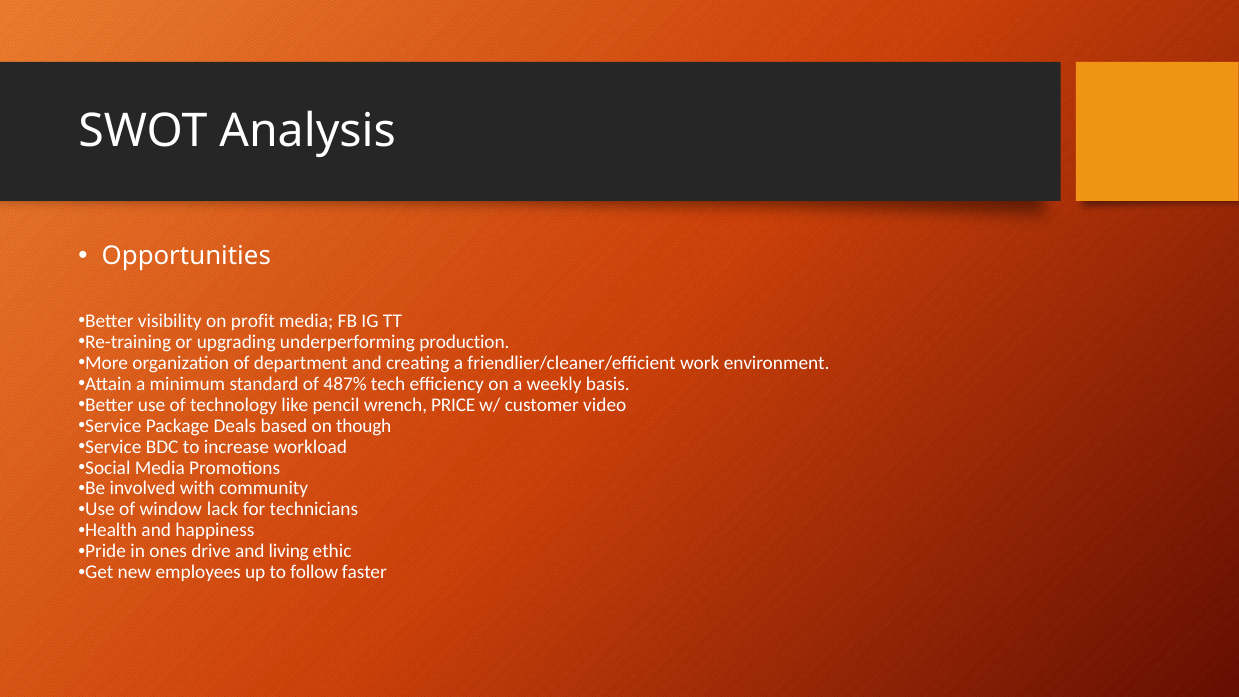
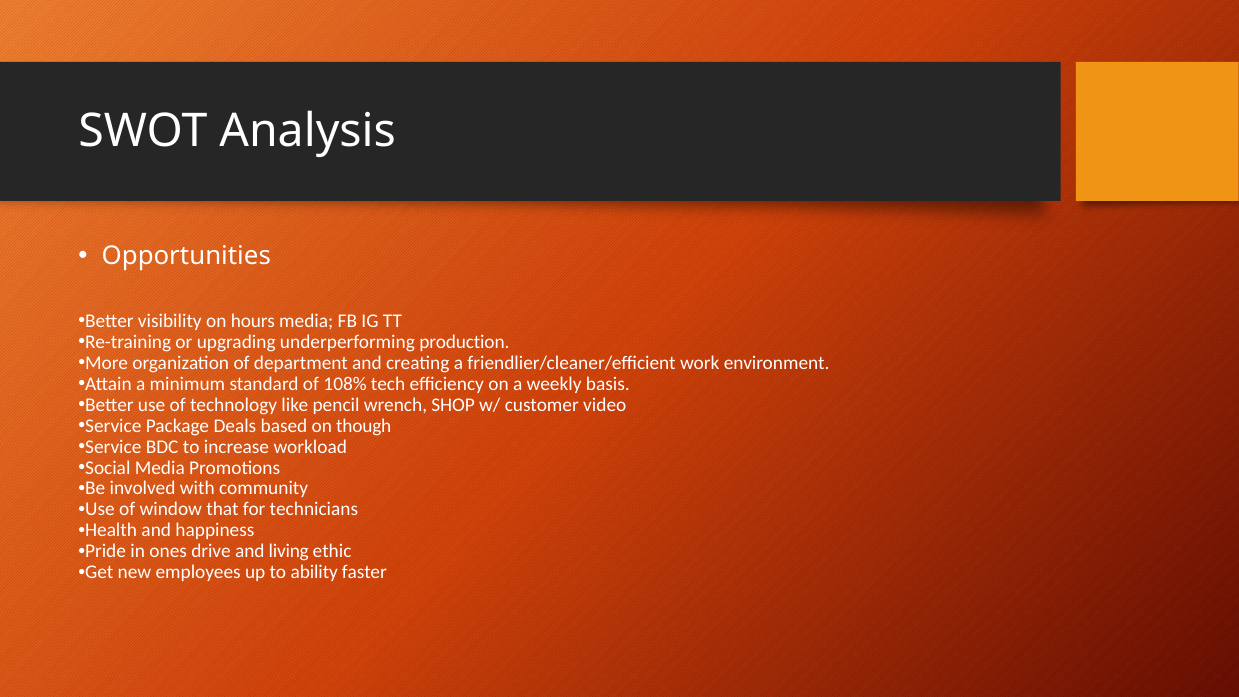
profit: profit -> hours (253, 321)
487%: 487% -> 108% (345, 384)
PRICE: PRICE -> SHOP (453, 405)
lack: lack -> that (223, 509)
follow: follow -> ability (314, 572)
